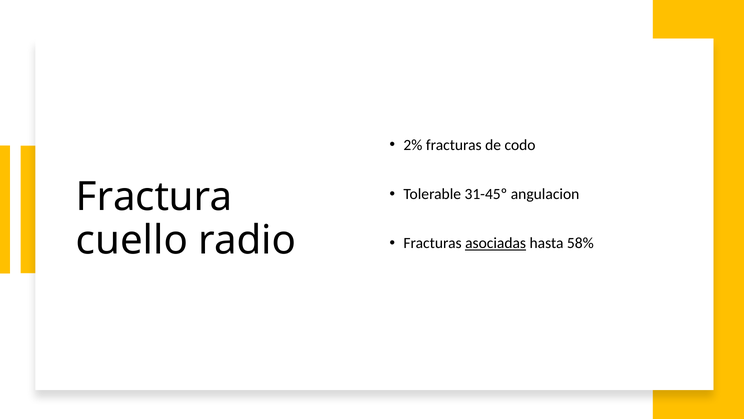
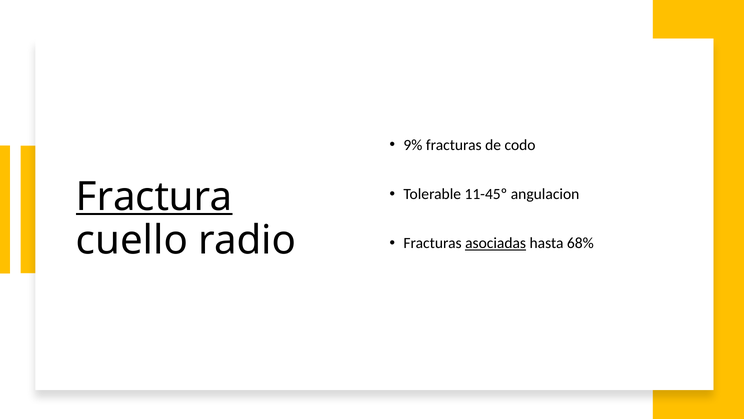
2%: 2% -> 9% (413, 145)
Fractura underline: none -> present (154, 196)
31-45º: 31-45º -> 11-45º (486, 194)
58%: 58% -> 68% (580, 243)
